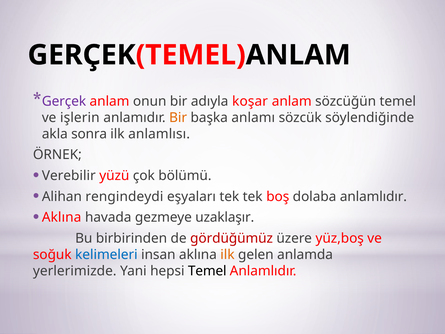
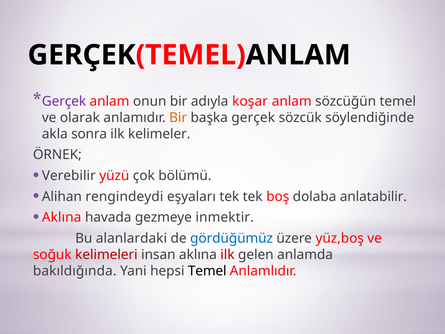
işlerin: işlerin -> olarak (80, 117)
başka anlamı: anlamı -> gerçek (253, 117)
anlamlısı: anlamlısı -> kelimeler (159, 134)
dolaba anlamlıdır: anlamlıdır -> anlatabilir (373, 196)
uzaklaşır: uzaklaşır -> inmektir (225, 217)
birbirinden: birbirinden -> alanlardaki (131, 238)
gördüğümüz colour: red -> blue (232, 238)
kelimeleri colour: blue -> red (106, 254)
ilk colour: orange -> red (227, 254)
yerlerimizde: yerlerimizde -> bakıldığında (75, 271)
